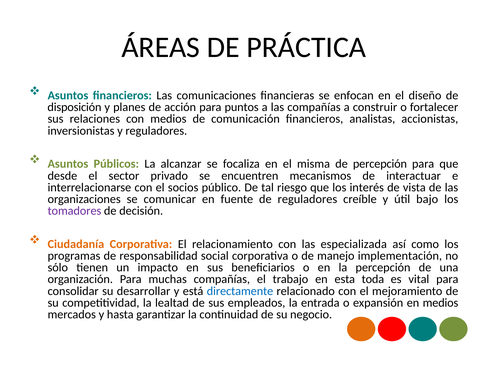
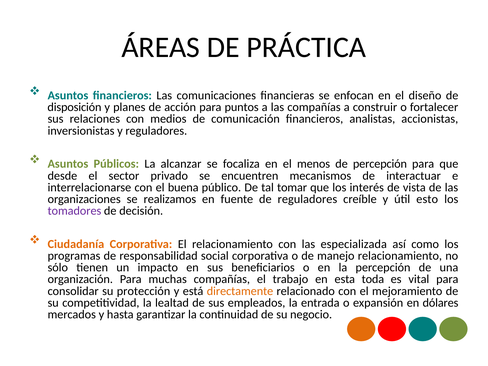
misma: misma -> menos (314, 164)
socios: socios -> buena (183, 187)
riesgo: riesgo -> tomar (292, 187)
comunicar: comunicar -> realizamos (170, 199)
bajo: bajo -> esto (427, 199)
manejo implementación: implementación -> relacionamiento (400, 256)
desarrollar: desarrollar -> protección (144, 291)
directamente colour: blue -> orange (240, 291)
en medios: medios -> dólares (440, 303)
